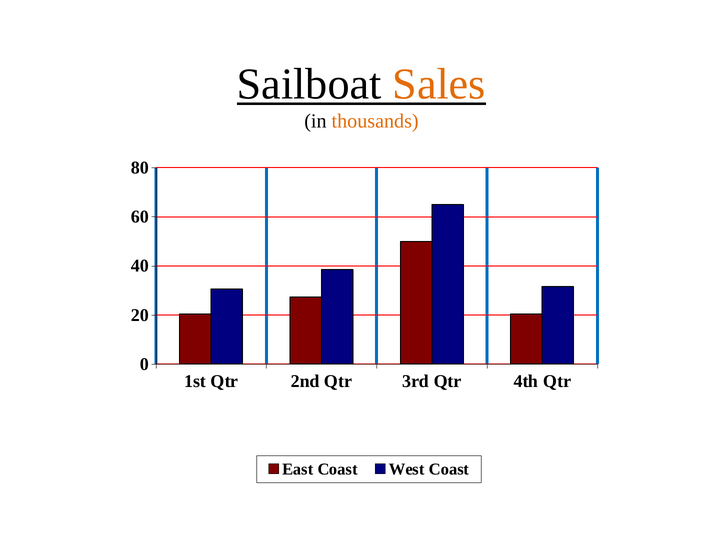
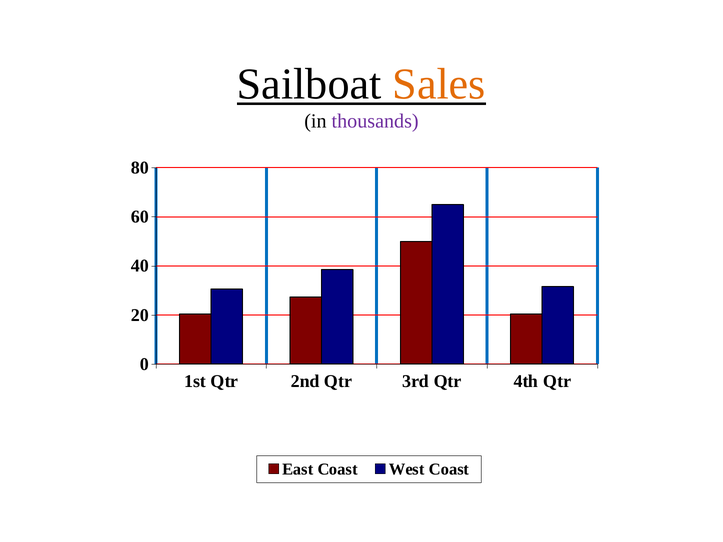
thousands colour: orange -> purple (375, 121)
